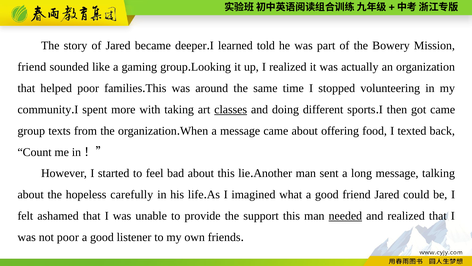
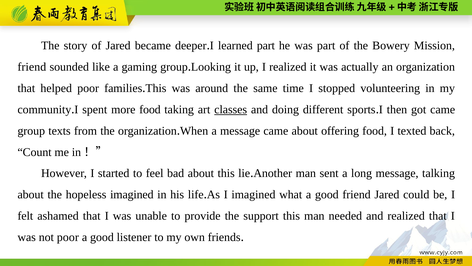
learned told: told -> part (266, 46)
more with: with -> food (150, 109)
hopeless carefully: carefully -> imagined (132, 194)
needed underline: present -> none (345, 216)
